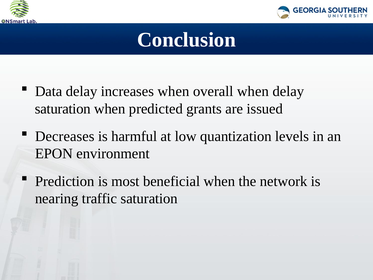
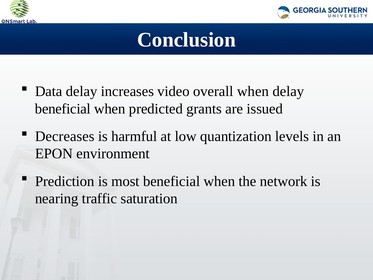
increases when: when -> video (174, 91)
saturation: saturation -> beneficial (63, 109)
